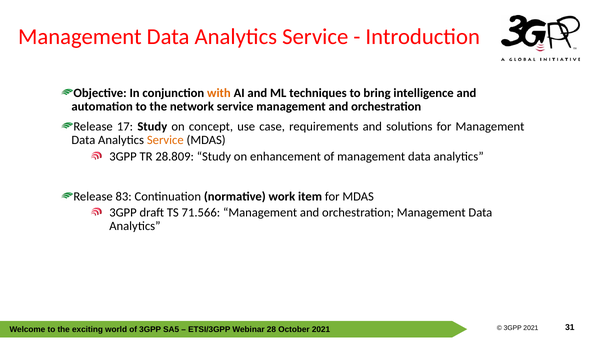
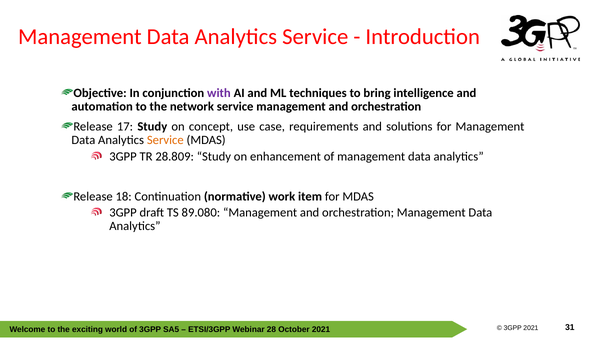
with colour: orange -> purple (219, 93)
83: 83 -> 18 (124, 196)
71.566: 71.566 -> 89.080 (201, 212)
